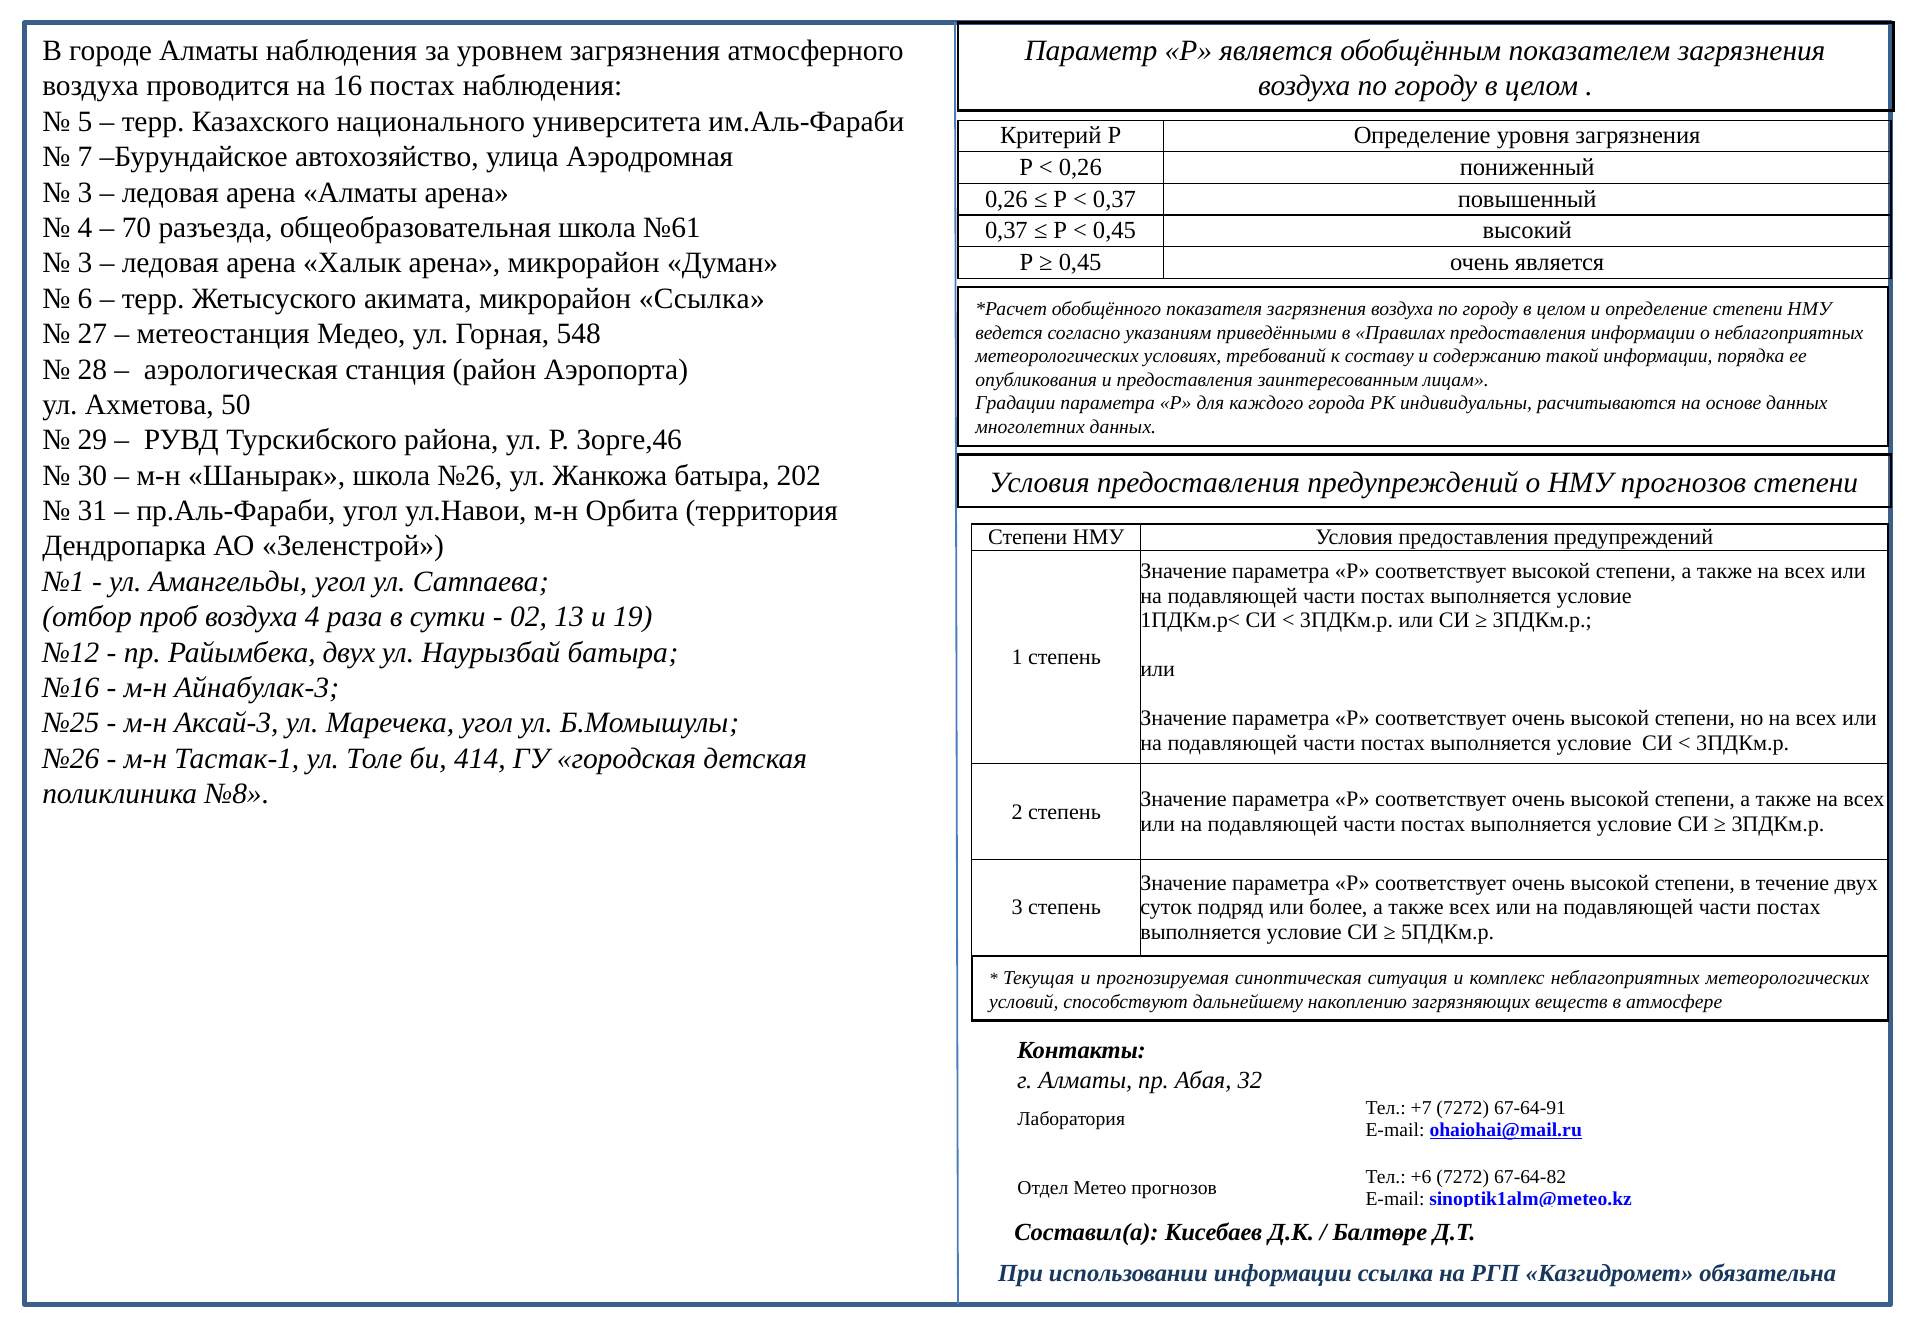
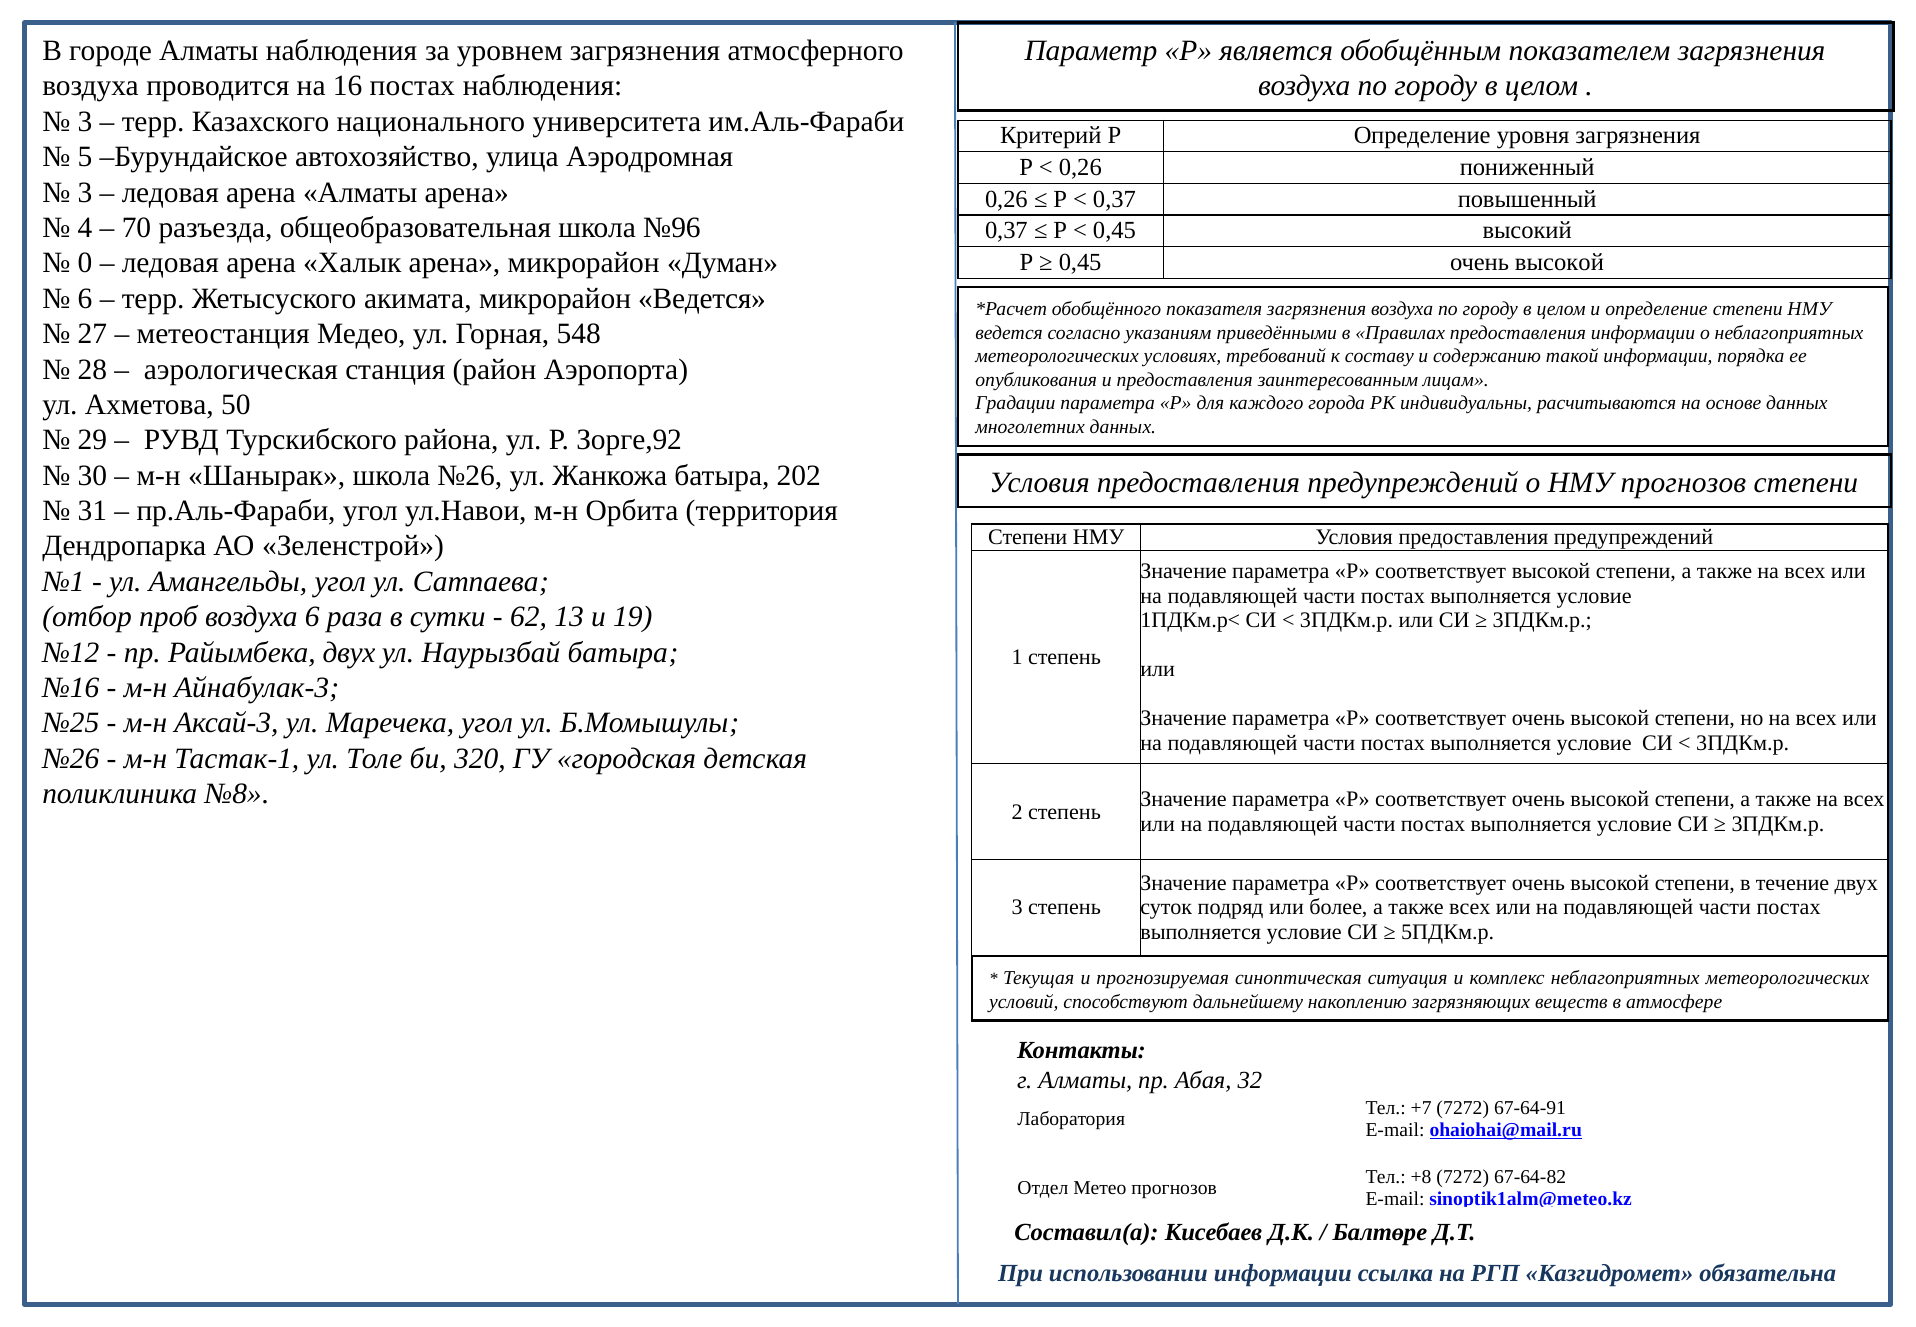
5: 5 -> 3 (85, 122)
7: 7 -> 5 (85, 157)
№61: №61 -> №96 (672, 228)
3: 3 -> 0 (85, 263)
0,45 очень является: является -> высокой (1559, 262)
микрорайон Ссылка: Ссылка -> Ведется (702, 298)
Зорге,46: Зорге,46 -> Зорге,92 (629, 440)
воздуха 4: 4 -> 6 (312, 617)
02: 02 -> 62 (529, 617)
414: 414 -> 320 (480, 758)
+6: +6 -> +8 (1421, 1176)
